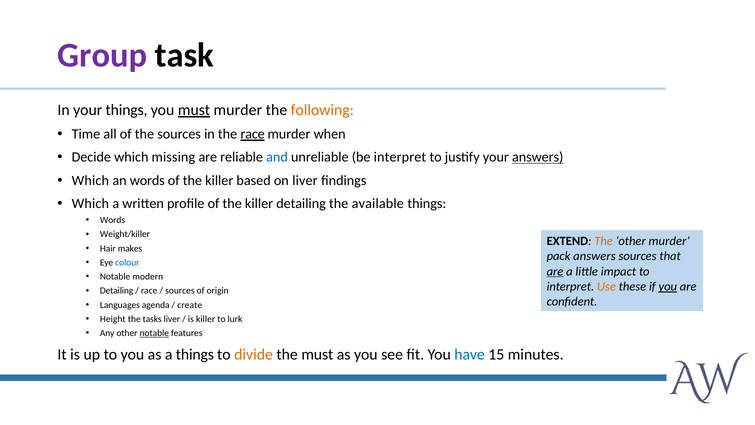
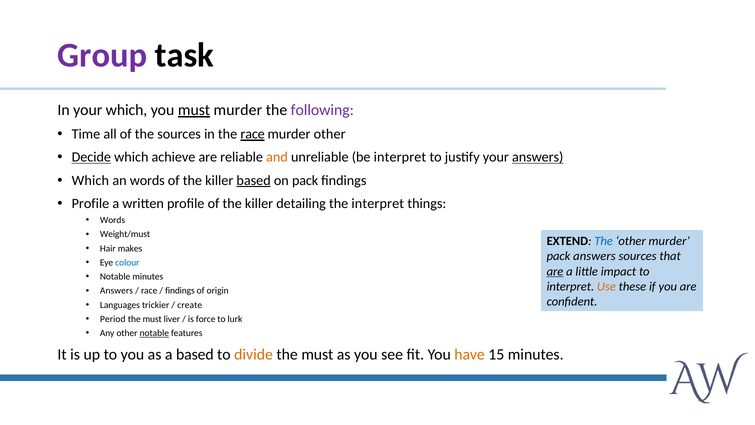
your things: things -> which (127, 110)
following colour: orange -> purple (322, 110)
murder when: when -> other (330, 134)
Decide underline: none -> present (91, 157)
missing: missing -> achieve (173, 157)
and colour: blue -> orange (277, 157)
based underline: none -> present (254, 180)
on liver: liver -> pack (305, 180)
Which: Which -> Profile (90, 203)
the available: available -> interpret (378, 203)
Weight/killer: Weight/killer -> Weight/must (125, 234)
The colour: orange -> blue (604, 241)
Notable modern: modern -> minutes (148, 277)
you underline: present -> none (668, 286)
Detailing: Detailing -> Answers (116, 291)
sources: sources -> findings (180, 291)
agenda: agenda -> trickier (156, 305)
Height: Height -> Period (113, 319)
tasks: tasks -> must (152, 319)
is killer: killer -> force (206, 319)
a things: things -> based (195, 354)
have colour: blue -> orange (470, 354)
